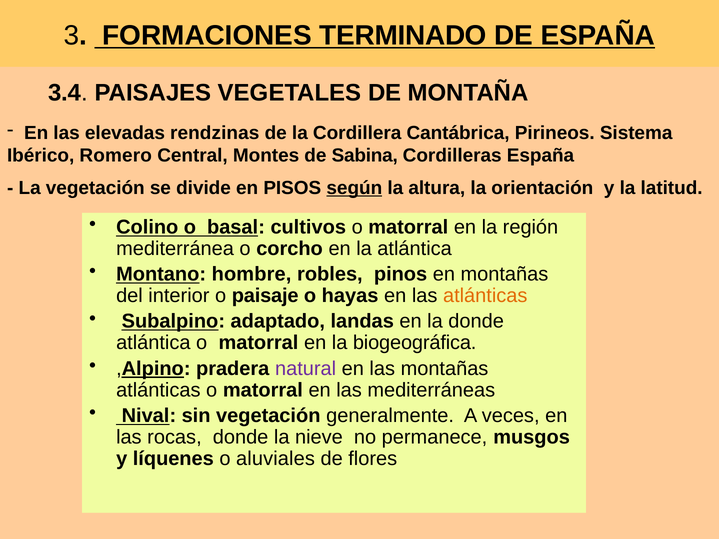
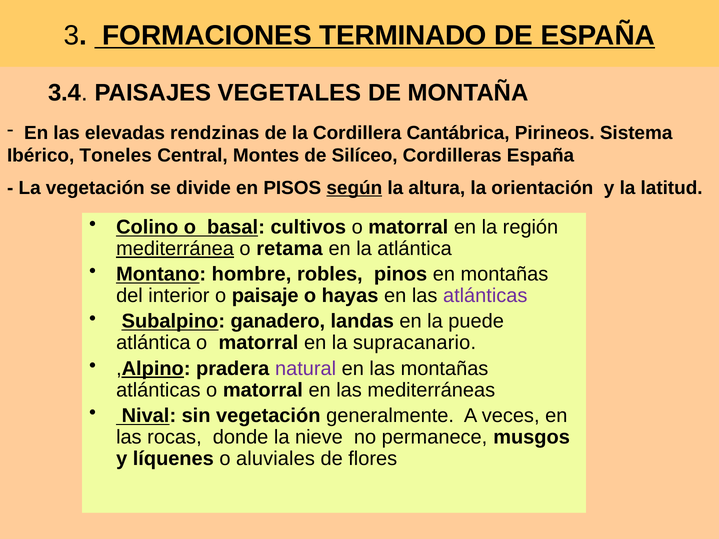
Romero: Romero -> Toneles (116, 156)
Sabina: Sabina -> Silíceo (365, 156)
mediterránea underline: none -> present (175, 249)
corcho: corcho -> retama (289, 249)
atlánticas colour: orange -> purple (485, 296)
adaptado: adaptado -> ganadero (278, 321)
la donde: donde -> puede (476, 321)
biogeográfica: biogeográfica -> supracanario (414, 343)
